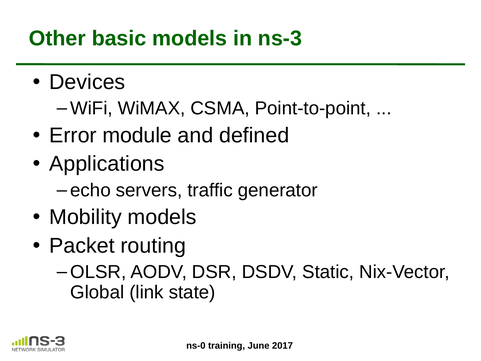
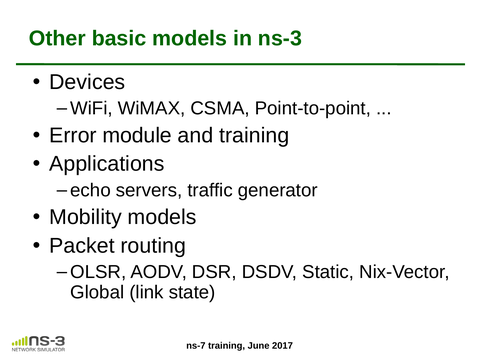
and defined: defined -> training (254, 135)
ns-0: ns-0 -> ns-7 (196, 345)
